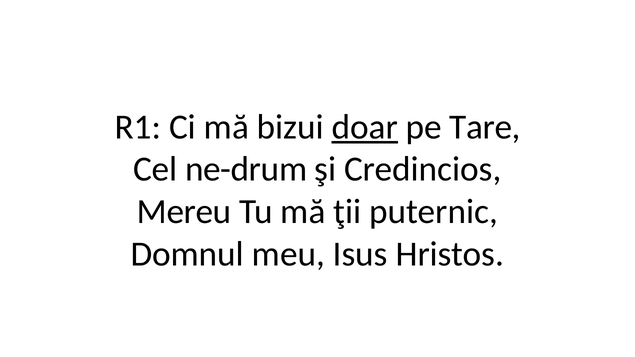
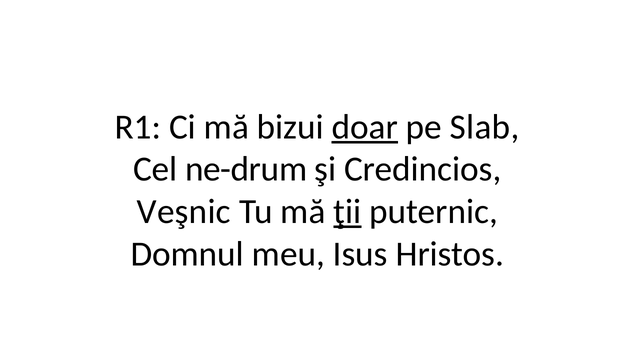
Tare: Tare -> Slab (485, 127)
Mereu: Mereu -> Veşnic (184, 212)
ţii underline: none -> present (347, 212)
